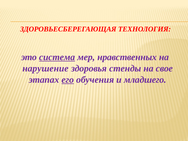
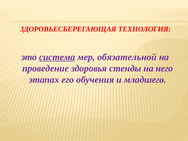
нравственных: нравственных -> обязательной (127, 57)
нарушение: нарушение -> проведение (46, 68)
свое: свое -> него (164, 68)
его underline: present -> none (68, 80)
